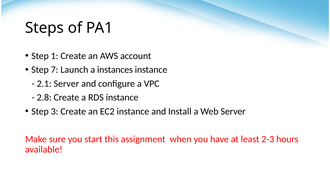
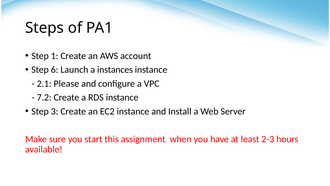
7: 7 -> 6 (55, 70)
2.1 Server: Server -> Please (66, 83)
2.8: 2.8 -> 7.2 (44, 97)
